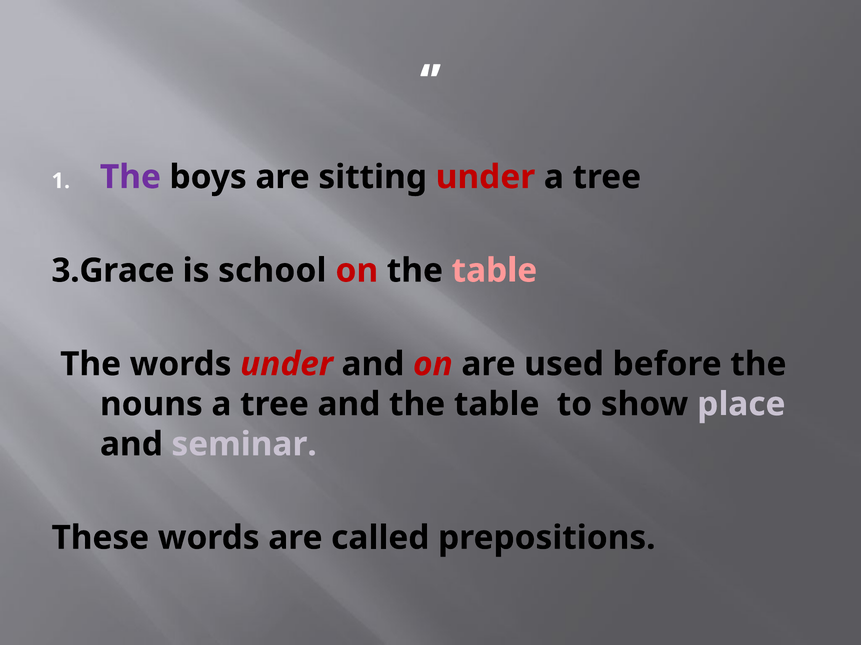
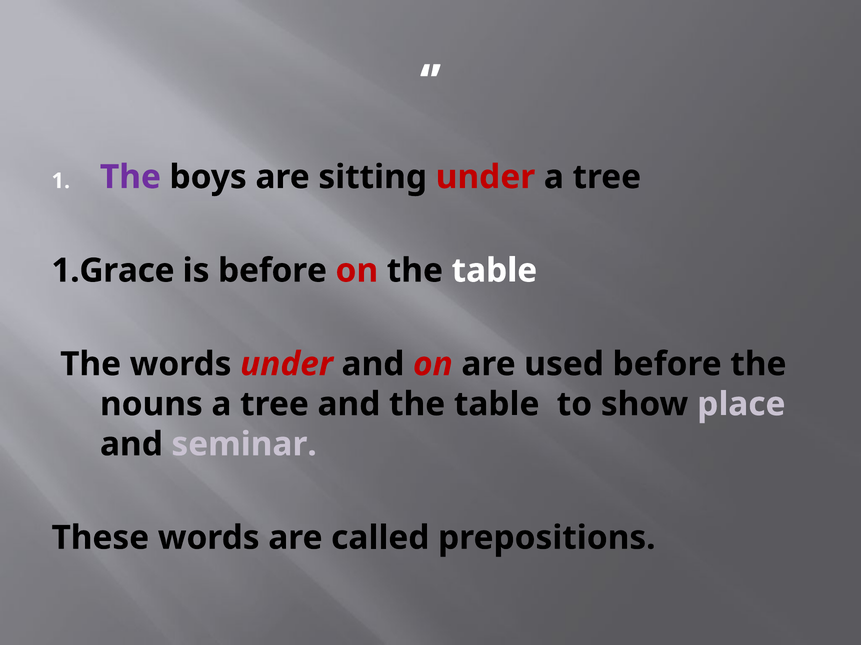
3.Grace: 3.Grace -> 1.Grace (113, 271)
is school: school -> before (273, 271)
table colour: pink -> white (494, 271)
